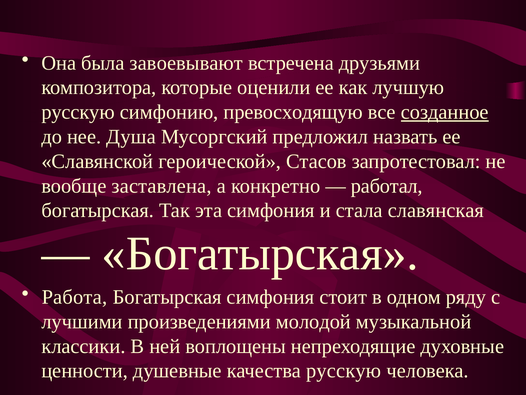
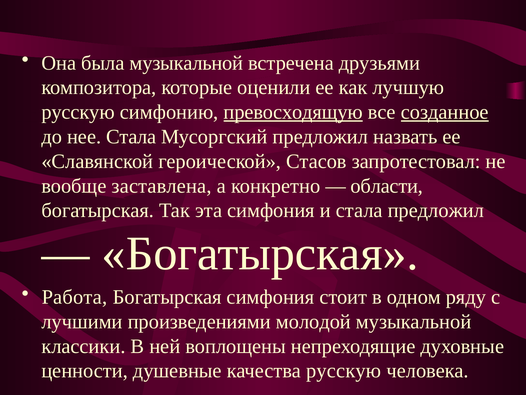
была завоевывают: завоевывают -> музыкальной (186, 63)
превосходящую underline: none -> present (293, 112)
нее Душа: Душа -> Стала (131, 137)
работал: работал -> области (387, 186)
стала славянская: славянская -> предложил (436, 210)
